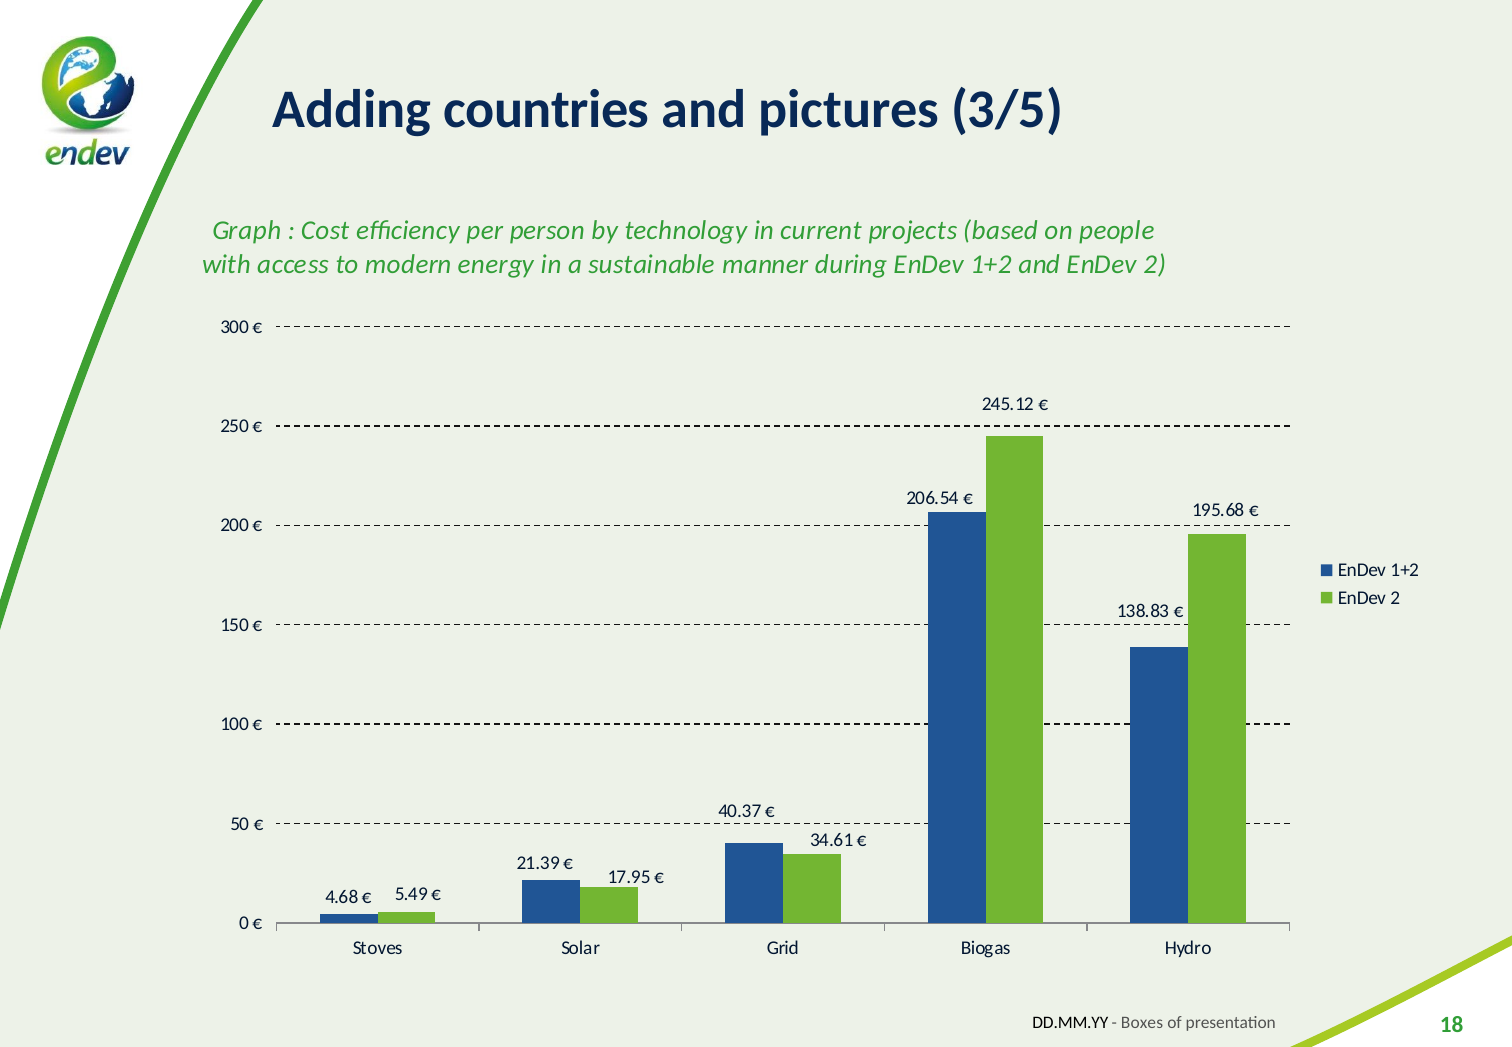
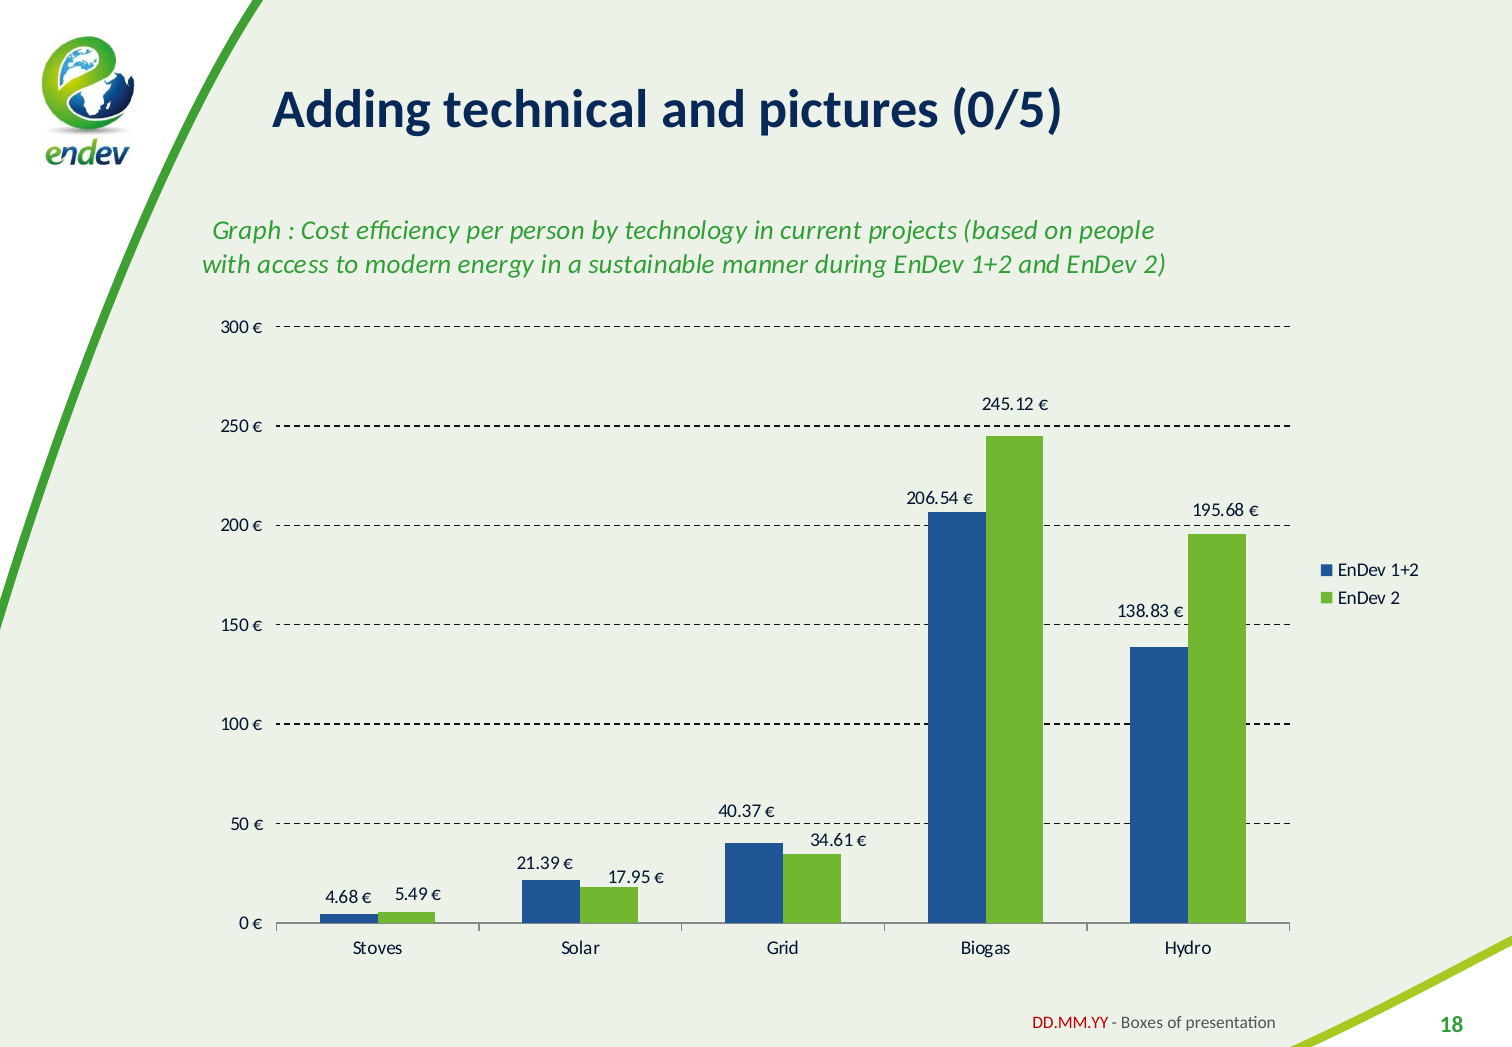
countries: countries -> technical (546, 110)
3/5: 3/5 -> 0/5 (1007, 110)
DD.MM.YY colour: black -> red (1070, 1023)
